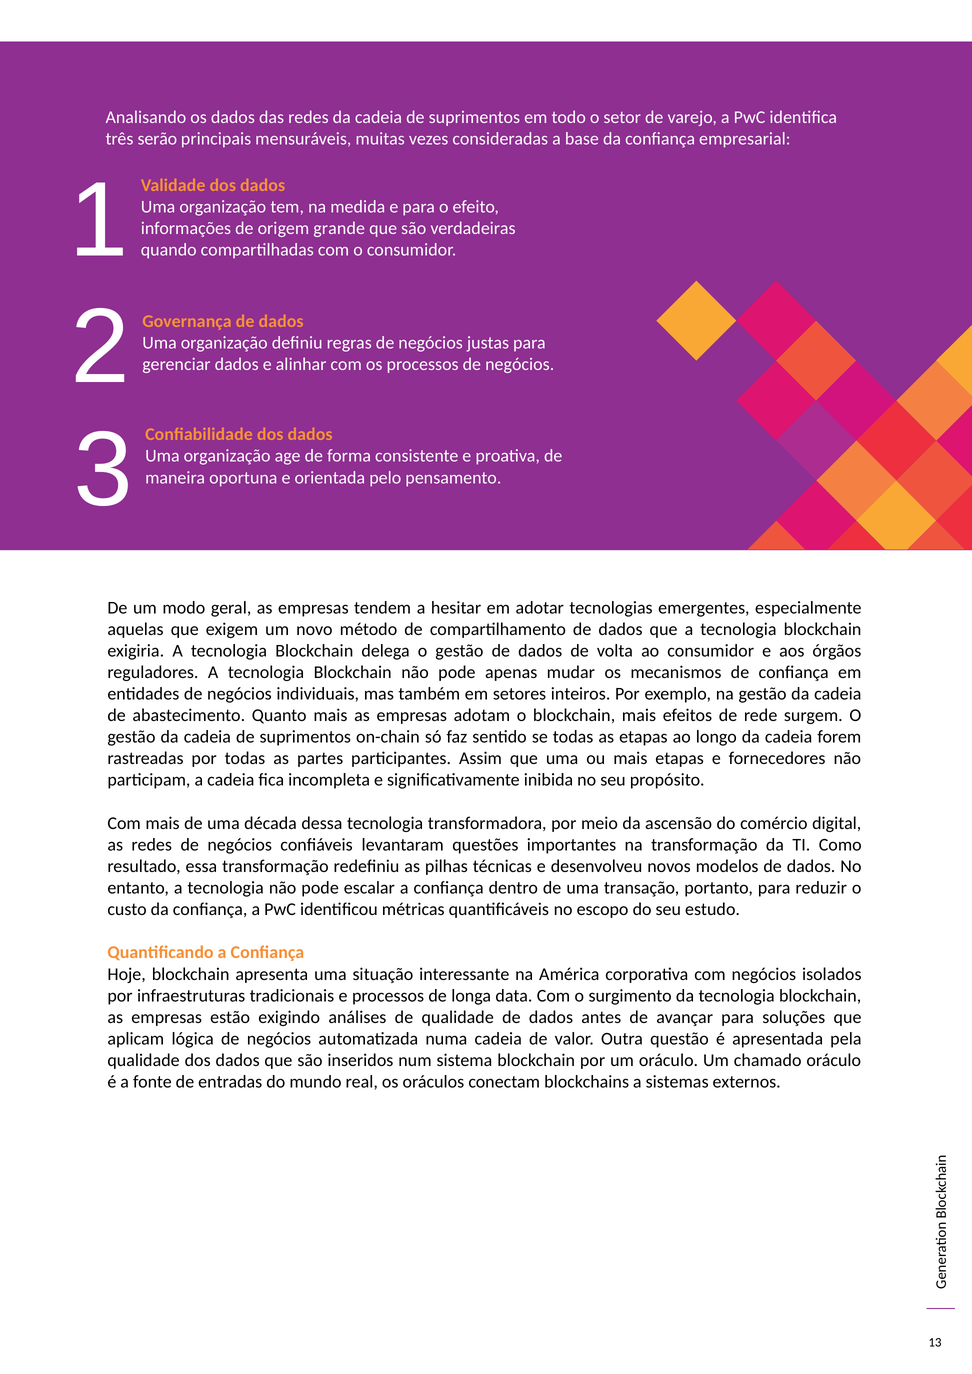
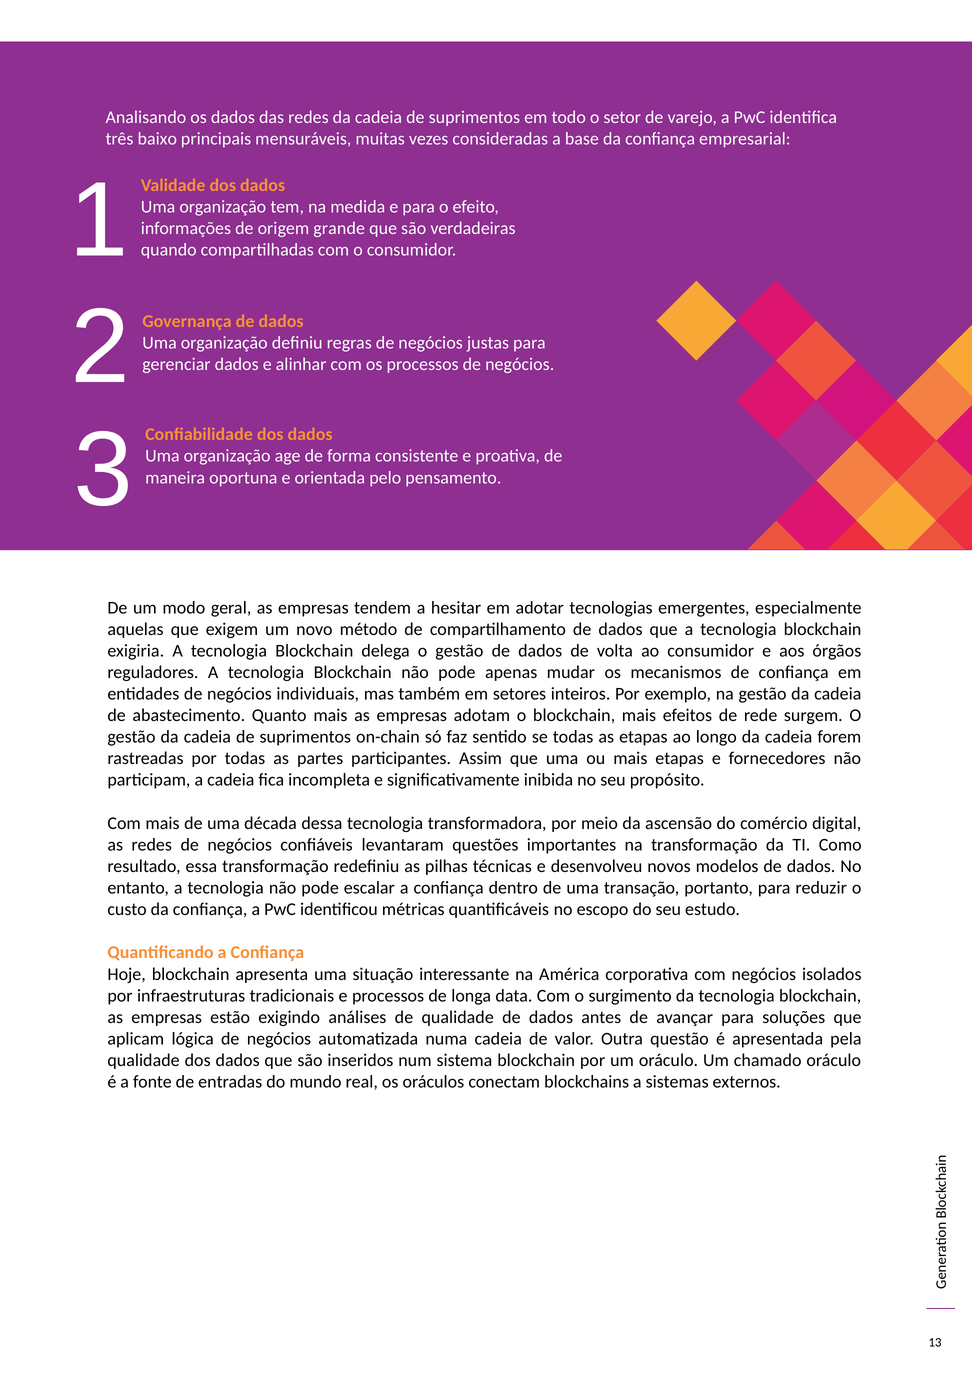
serão: serão -> baixo (157, 139)
